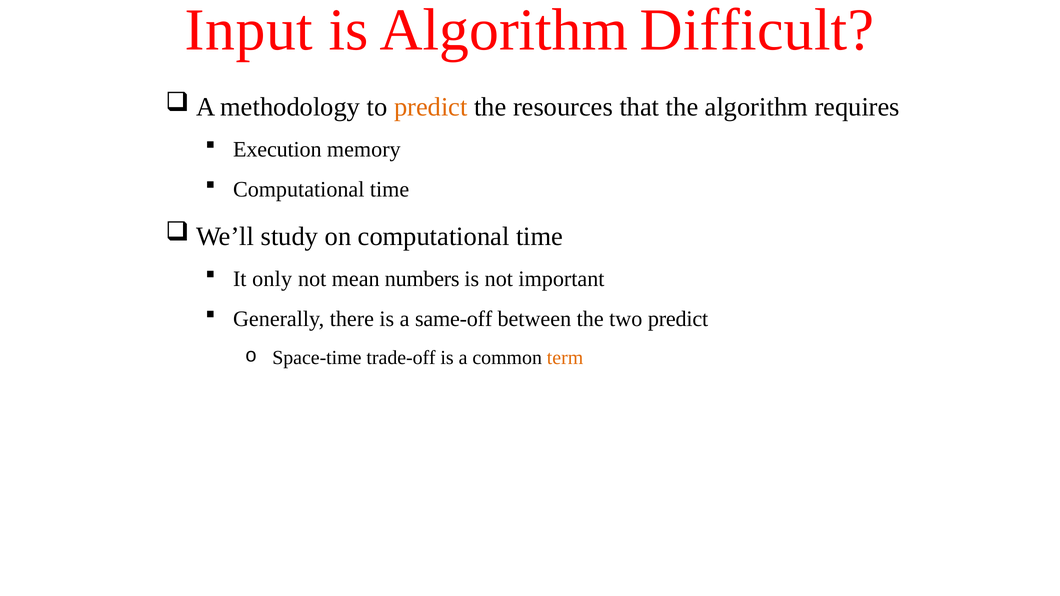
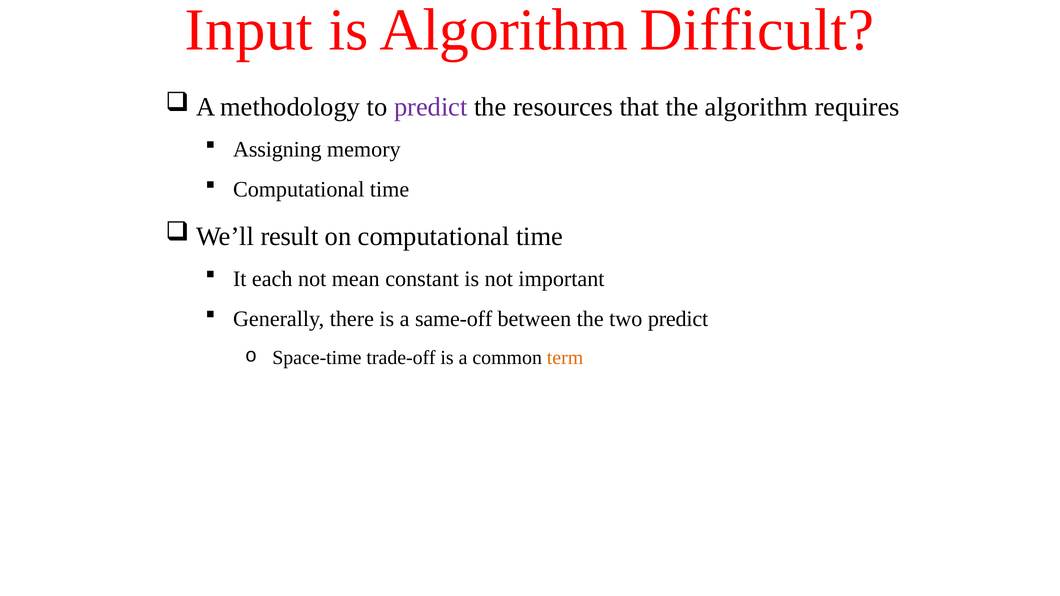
predict colour: orange -> purple (431, 107)
Execution: Execution -> Assigning (277, 149)
study: study -> result (290, 237)
only: only -> each (272, 279)
numbers: numbers -> constant (422, 279)
